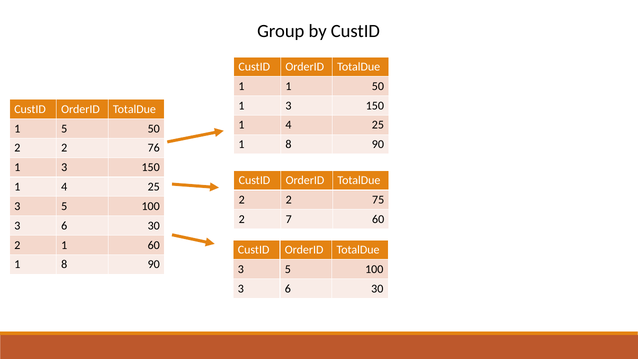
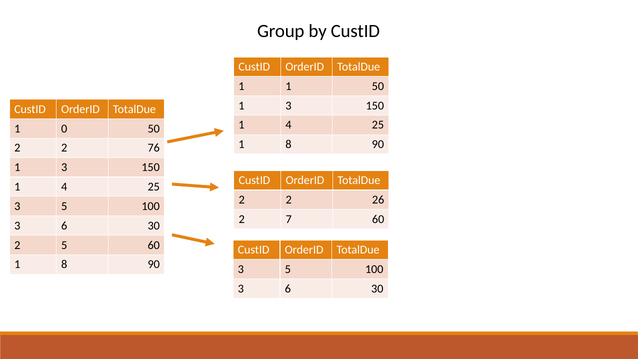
1 5: 5 -> 0 (64, 129)
75: 75 -> 26 (378, 200)
2 1: 1 -> 5 (64, 245)
